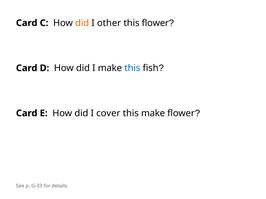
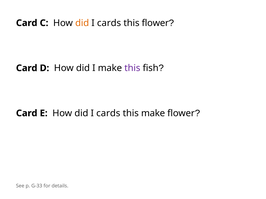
other: other -> cards (109, 23)
this colour: blue -> purple (132, 68)
cover: cover -> cards (108, 113)
